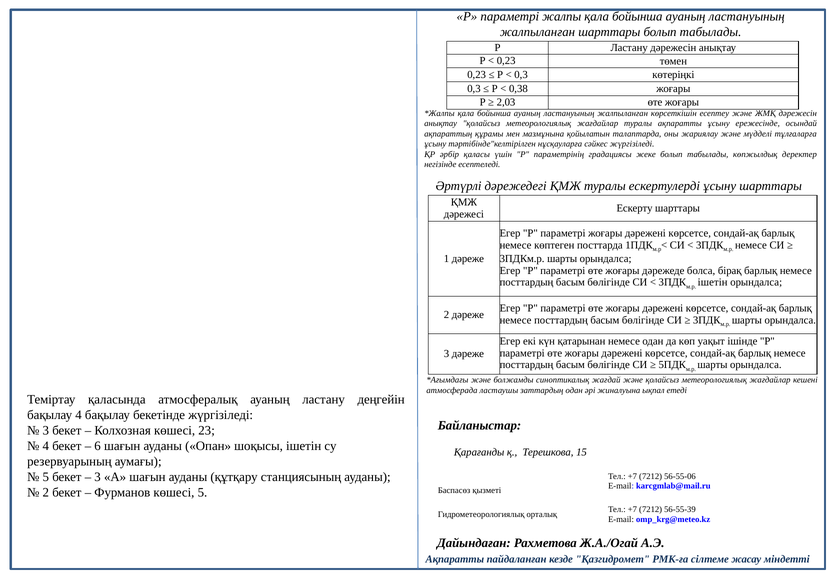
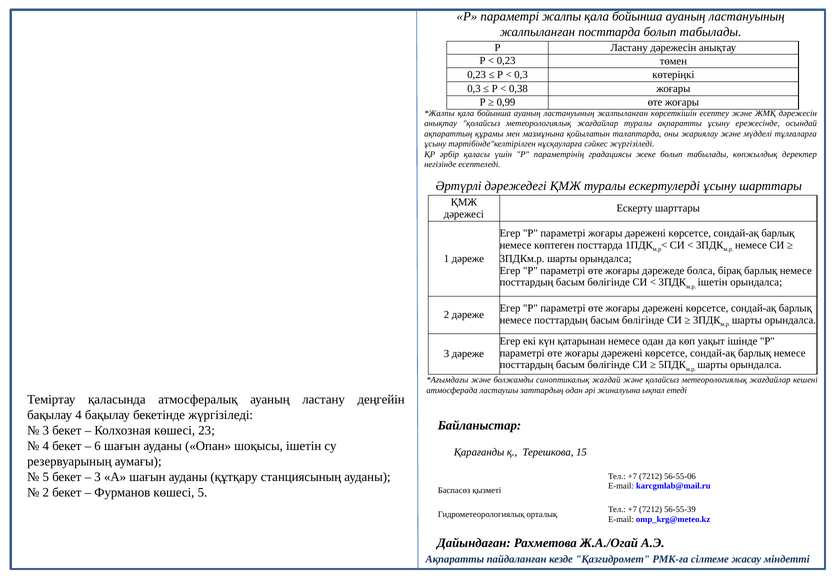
жалпыланған шарттары: шарттары -> посттарда (609, 32)
2,03: 2,03 -> 0,99 (506, 102)
